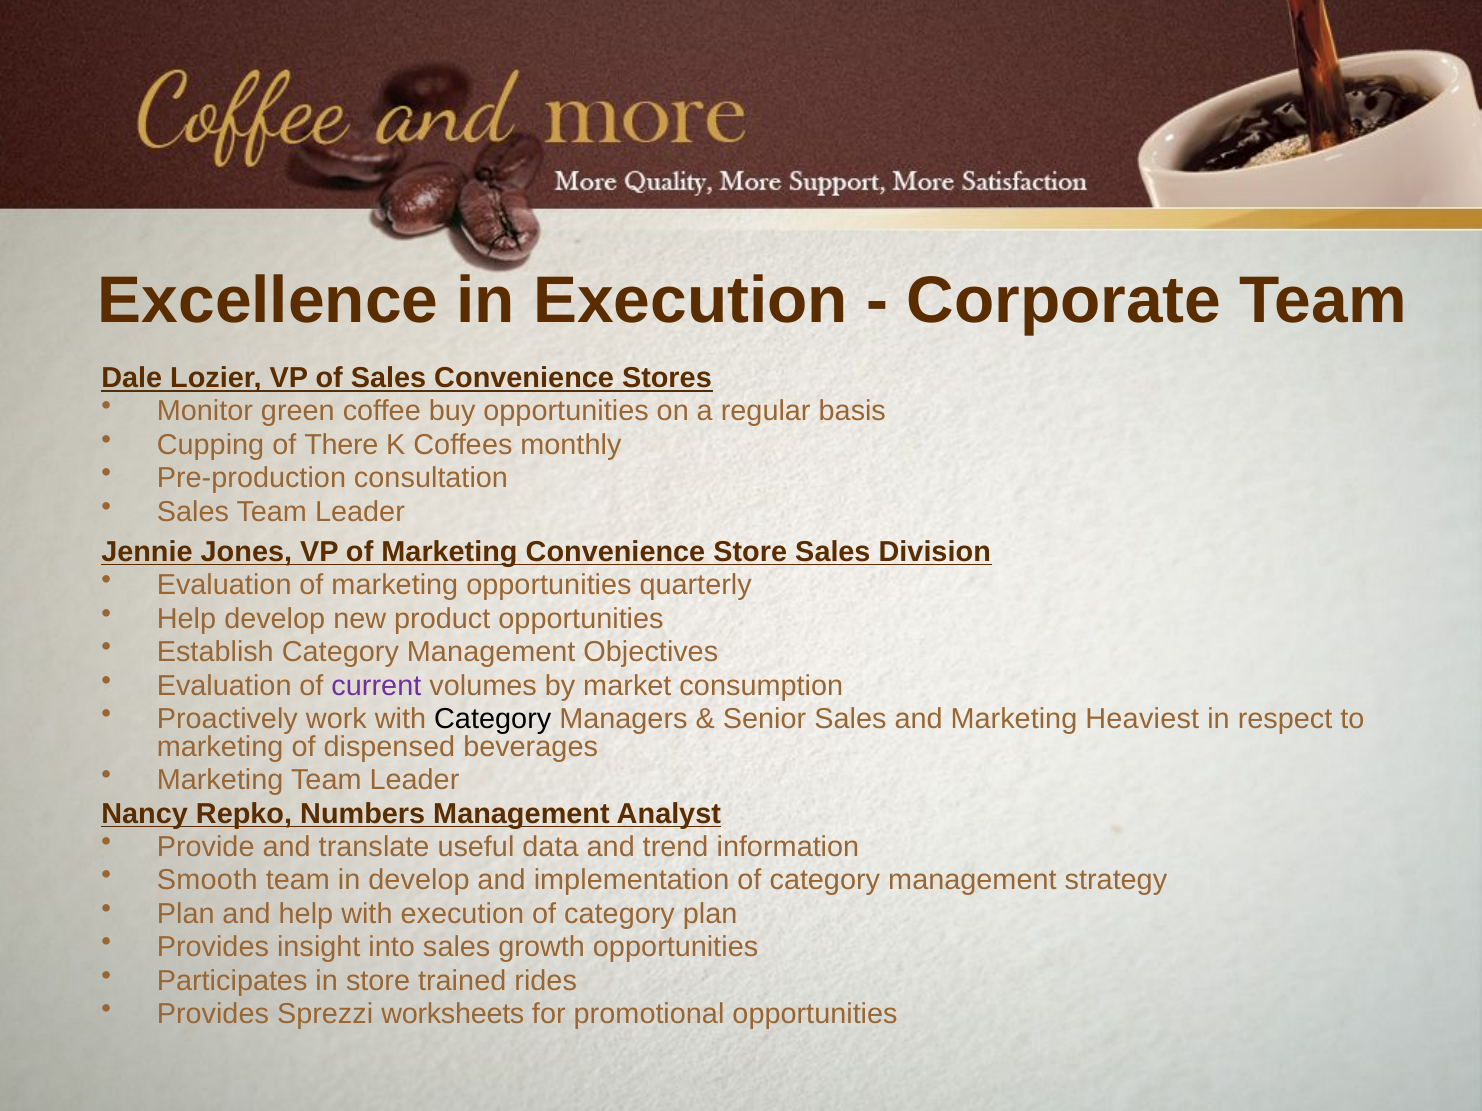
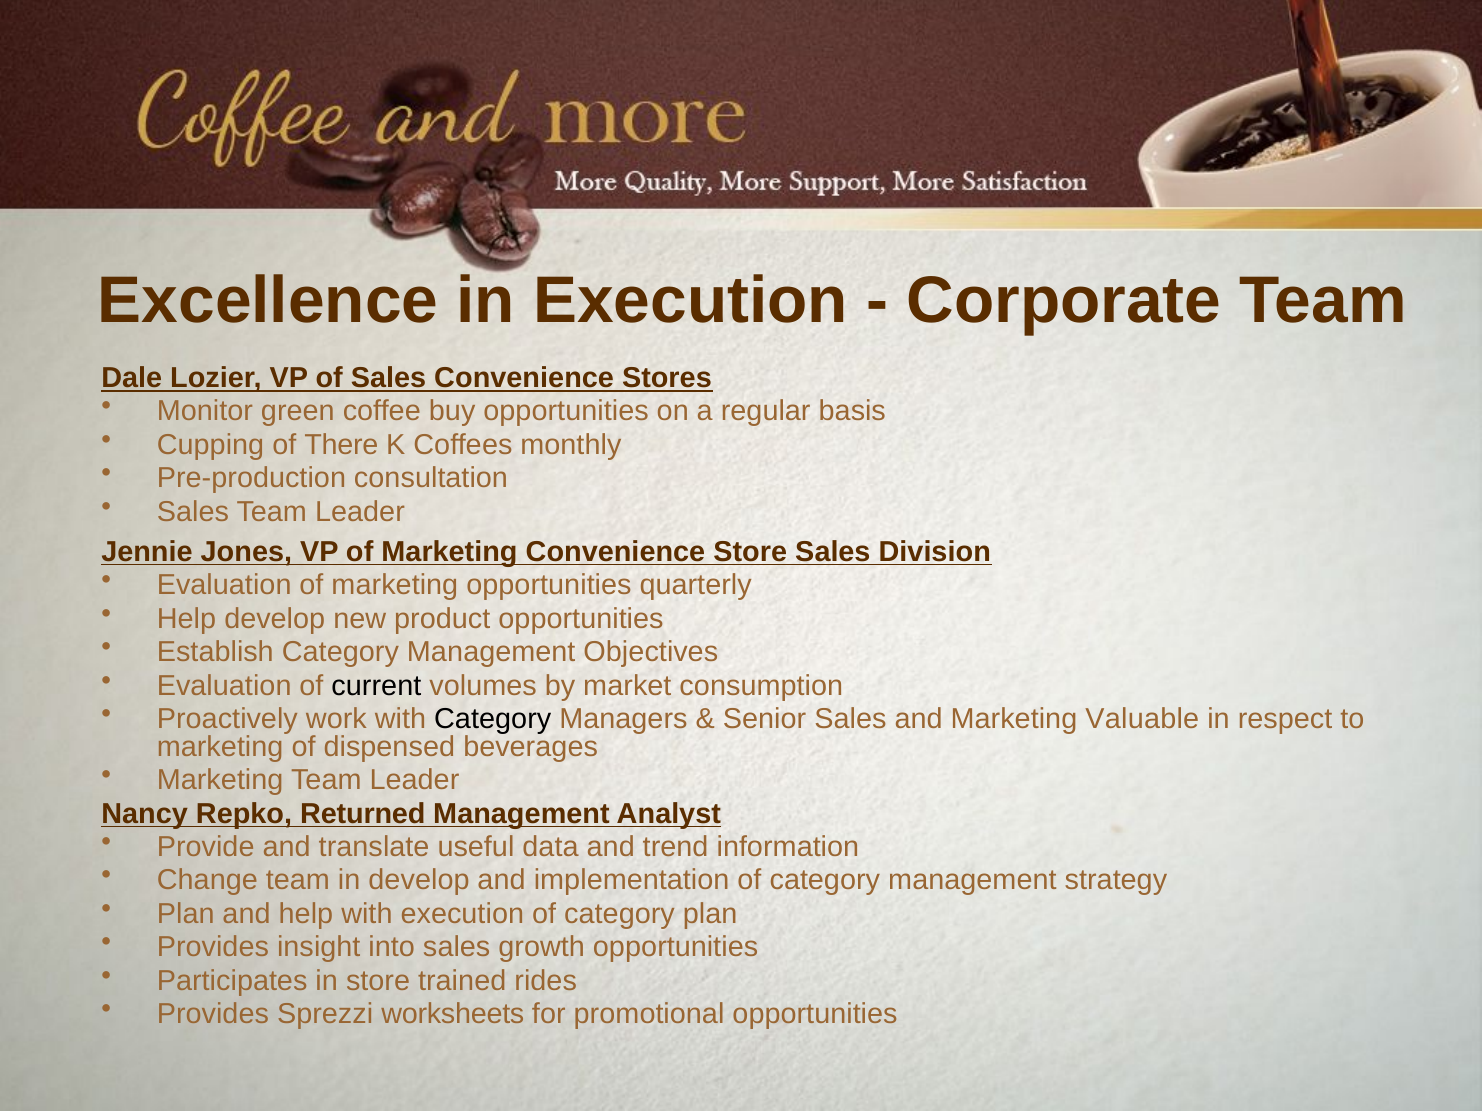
current colour: purple -> black (376, 686)
Heaviest: Heaviest -> Valuable (1142, 719)
Numbers: Numbers -> Returned (363, 814)
Smooth: Smooth -> Change (207, 881)
